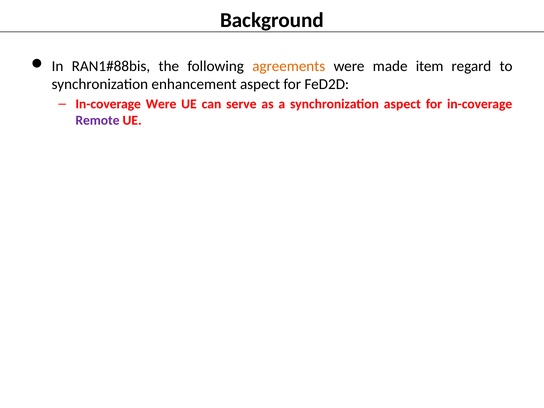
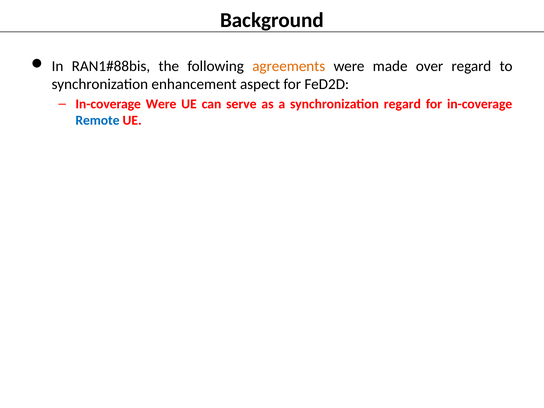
item: item -> over (430, 66)
synchronization aspect: aspect -> regard (402, 104)
Remote colour: purple -> blue (97, 120)
